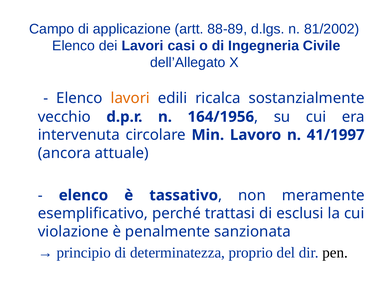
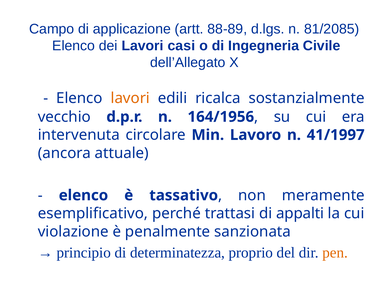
81/2002: 81/2002 -> 81/2085 (332, 29)
esclusi: esclusi -> appalti (300, 213)
pen colour: black -> orange (335, 253)
